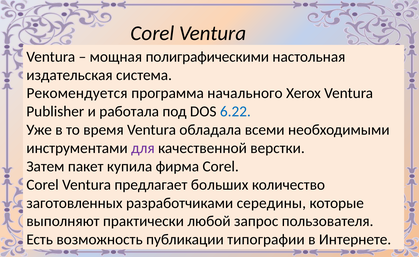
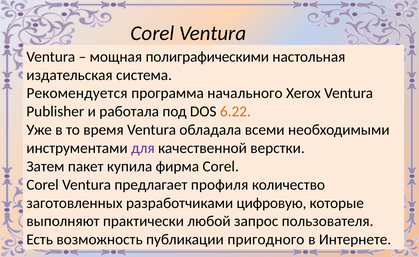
6.22 colour: blue -> orange (235, 112)
больших: больших -> профиля (220, 185)
середины: середины -> цифровую (271, 203)
типографии: типографии -> пригодного (266, 240)
